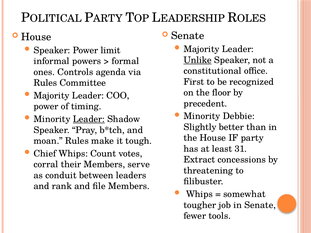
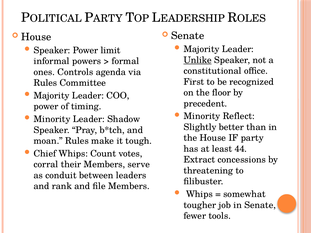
Debbie: Debbie -> Reflect (239, 116)
Leader underline: present -> none (89, 119)
31: 31 -> 44 (241, 149)
